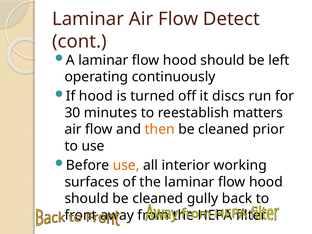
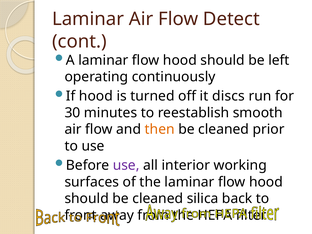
matters: matters -> smooth (258, 113)
use colour: orange -> purple (126, 165)
gully: gully -> silica (203, 199)
